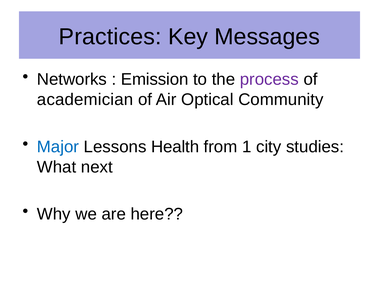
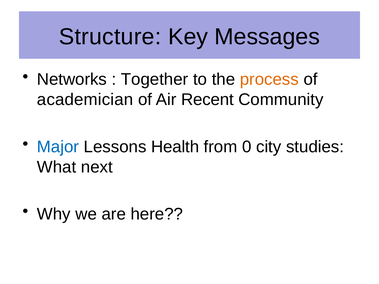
Practices: Practices -> Structure (110, 37)
Emission: Emission -> Together (155, 80)
process colour: purple -> orange (269, 80)
Optical: Optical -> Recent (207, 100)
1: 1 -> 0 (247, 147)
